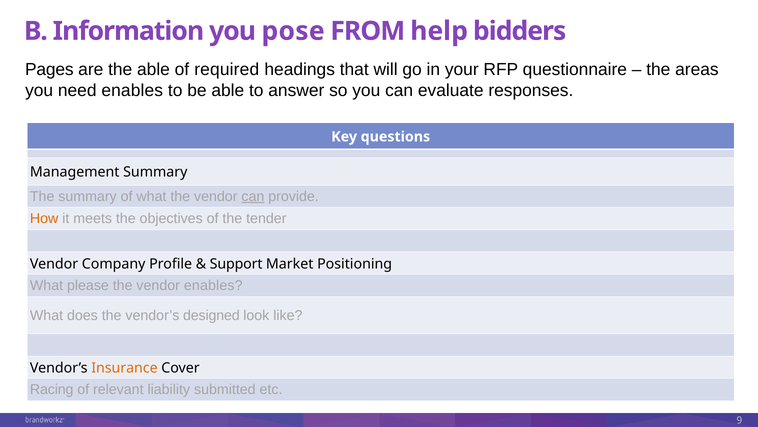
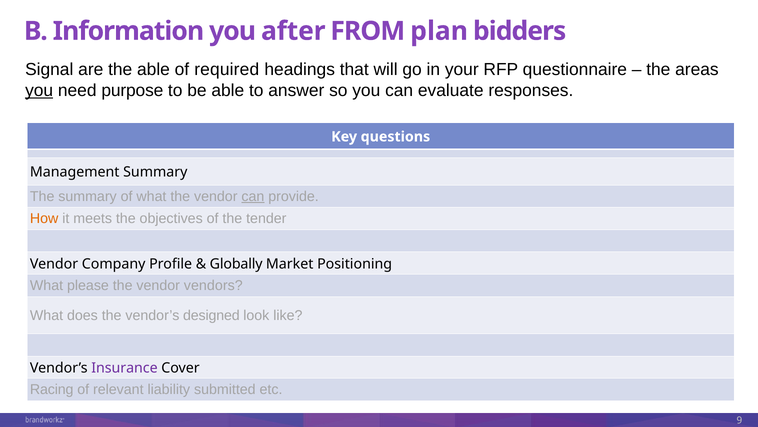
pose: pose -> after (293, 31)
help: help -> plan (439, 31)
Pages: Pages -> Signal (49, 69)
you underline: none -> present (39, 90)
need enables: enables -> purpose (132, 90)
Support: Support -> Globally (236, 264)
vendor enables: enables -> vendors (213, 285)
Insurance colour: orange -> purple (124, 368)
